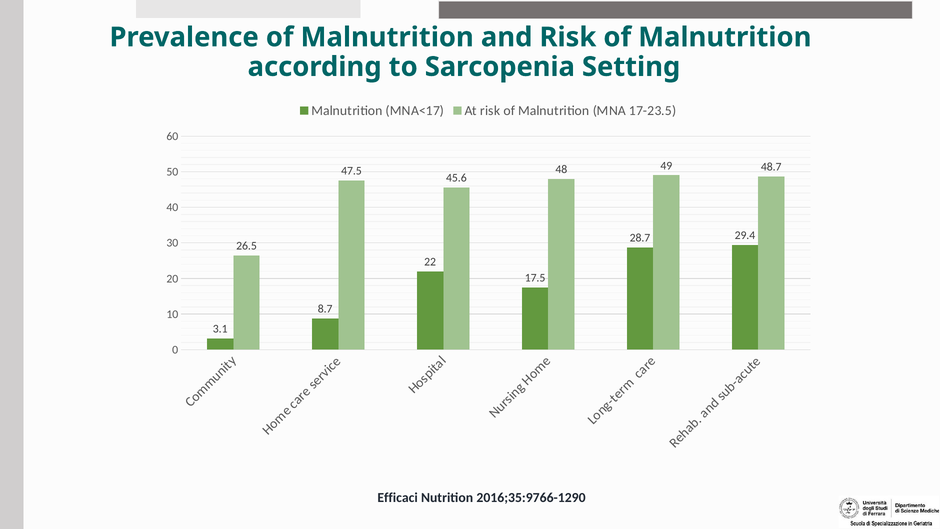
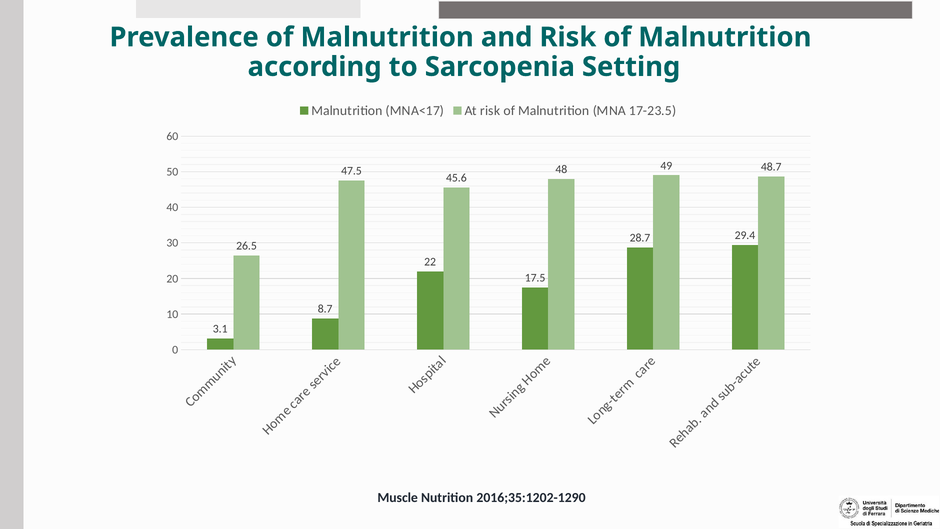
Efficaci: Efficaci -> Muscle (398, 498)
2016;35:9766-1290: 2016;35:9766-1290 -> 2016;35:1202-1290 (531, 498)
